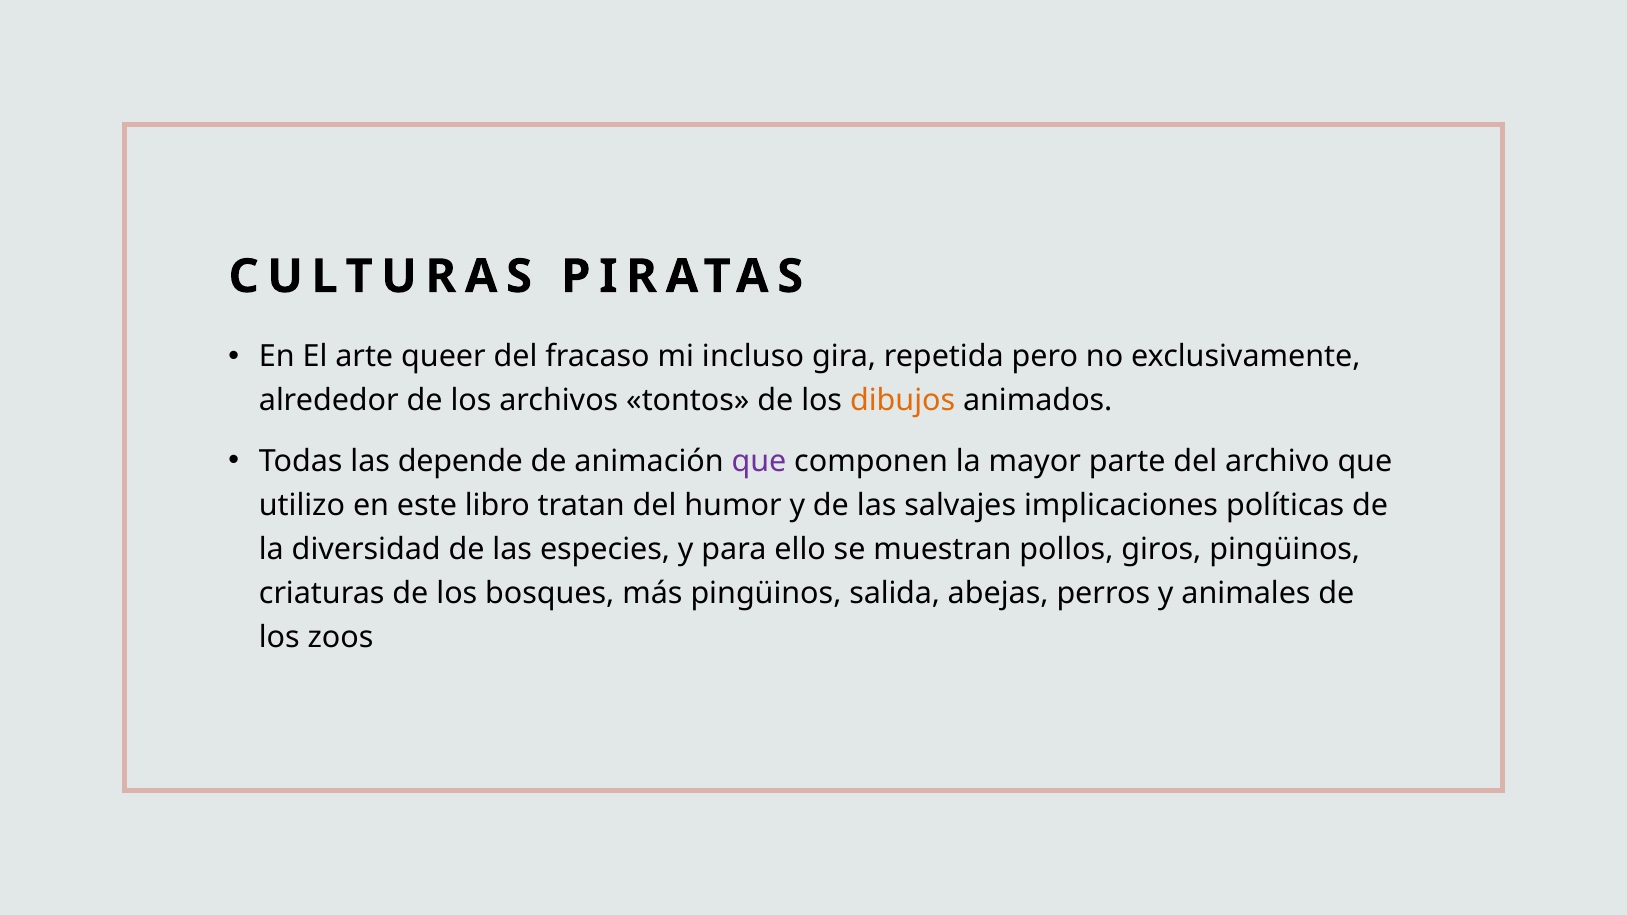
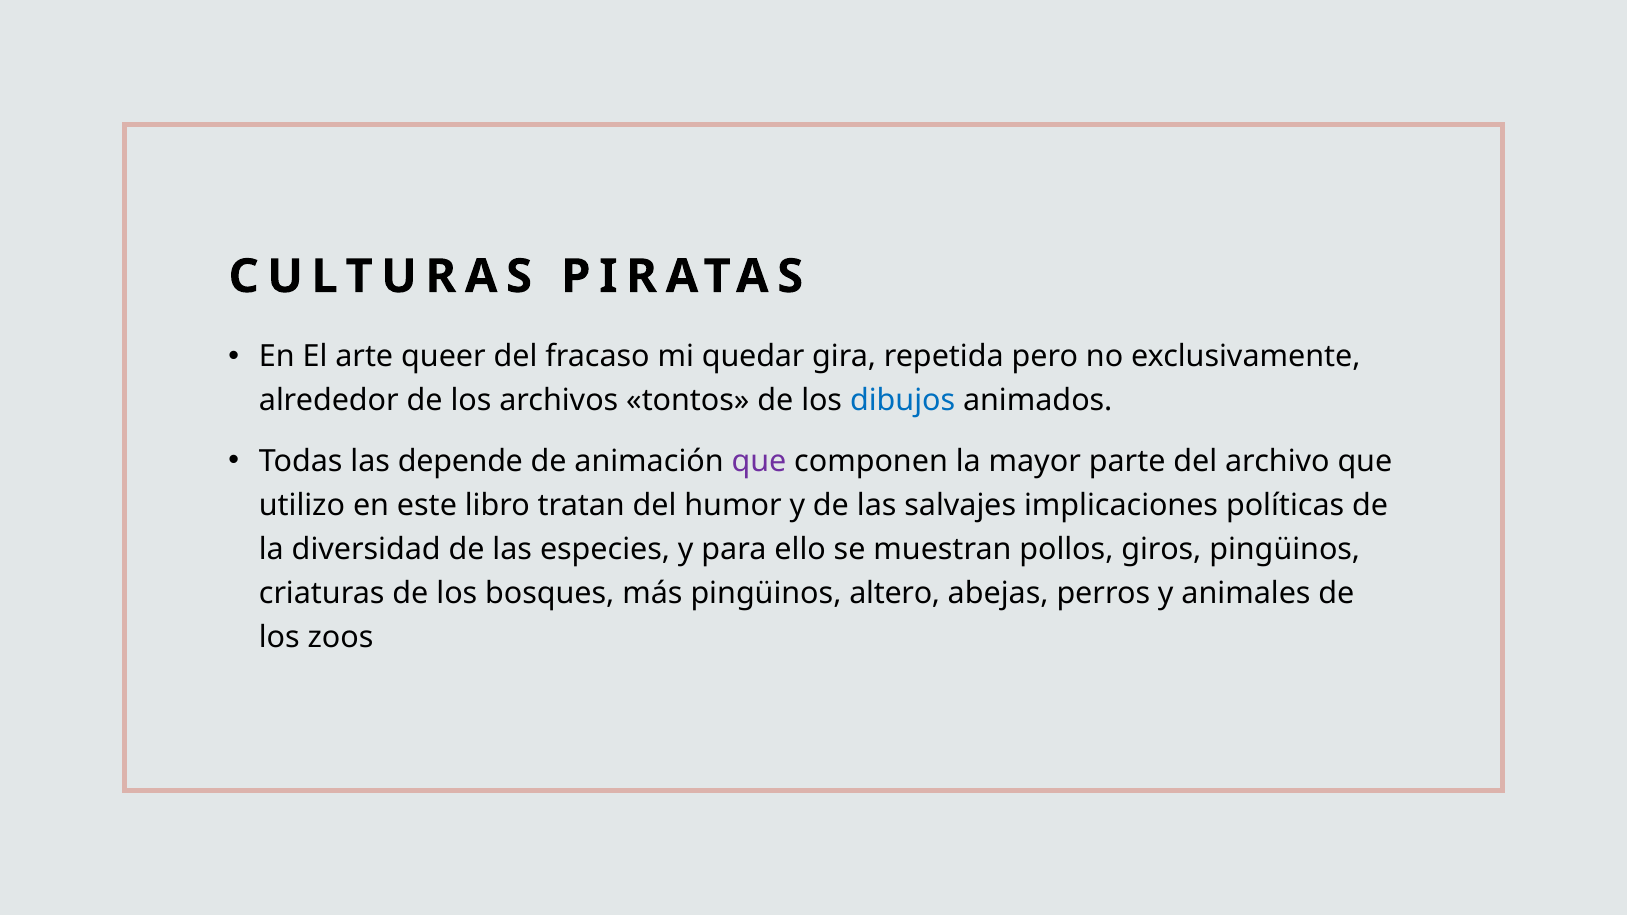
incluso: incluso -> quedar (753, 357)
dibujos colour: orange -> blue (903, 401)
salida: salida -> altero (895, 593)
